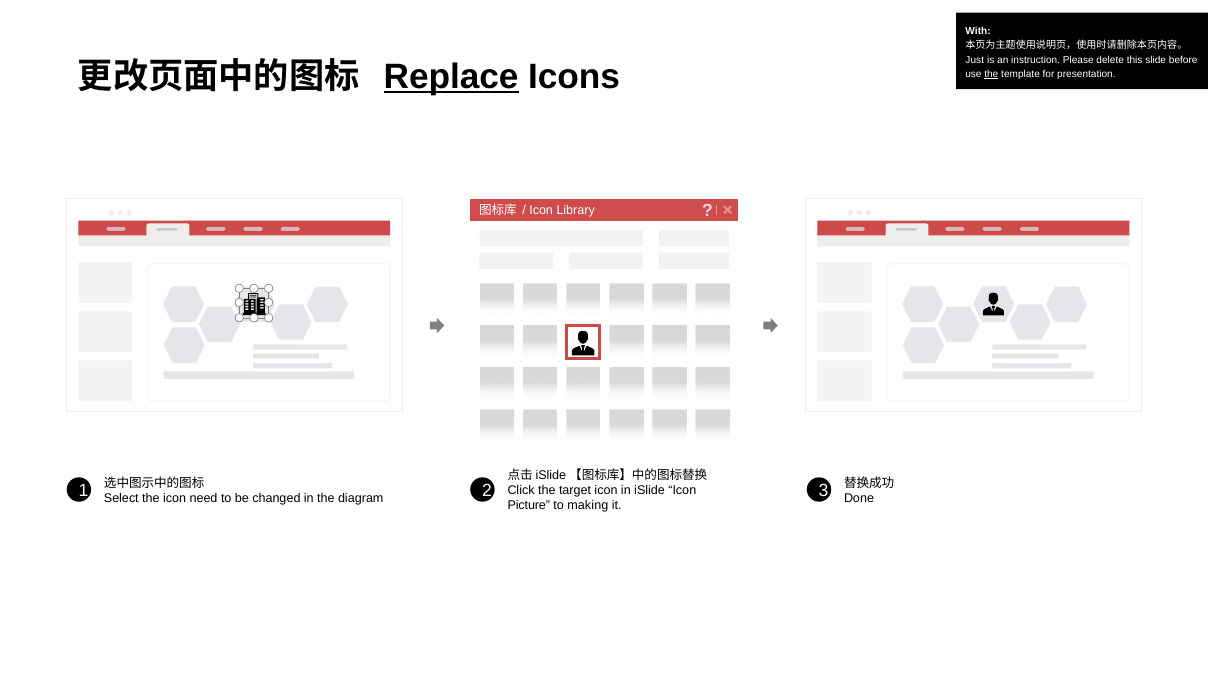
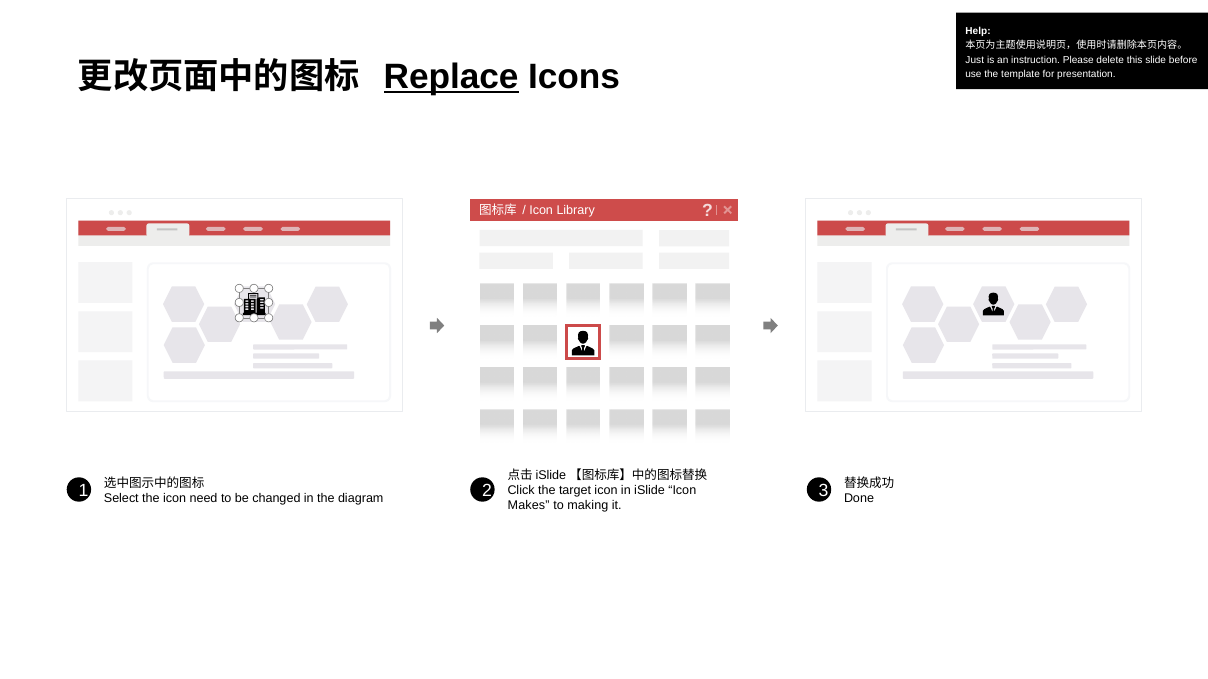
With: With -> Help (978, 31)
the underline: present -> none (991, 75)
Picture: Picture -> Makes (529, 506)
